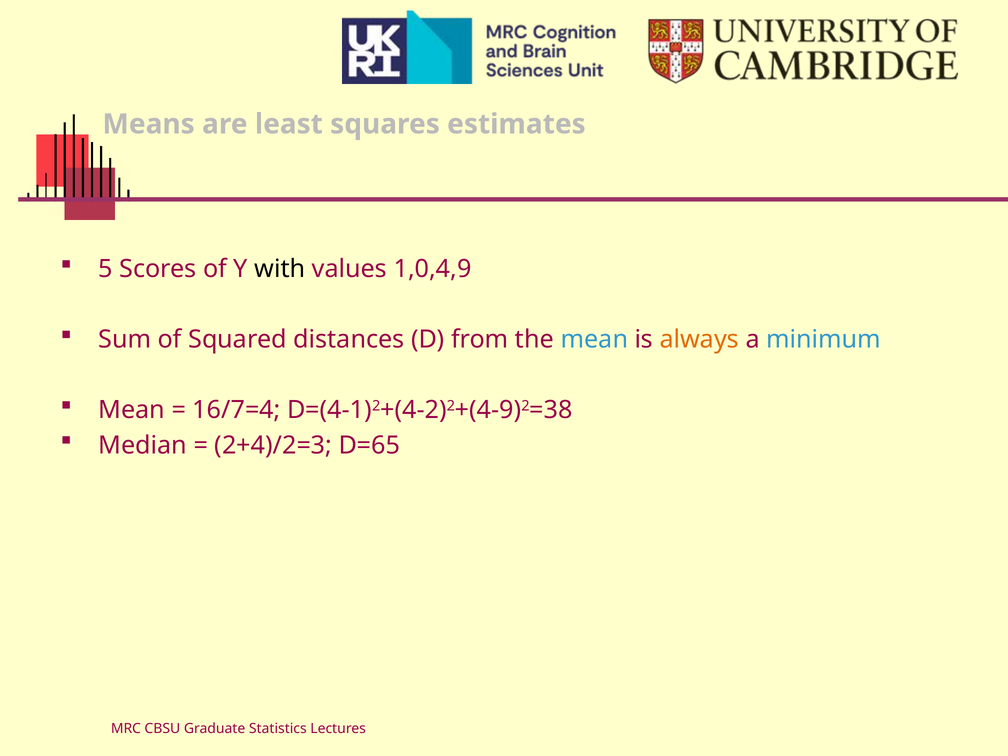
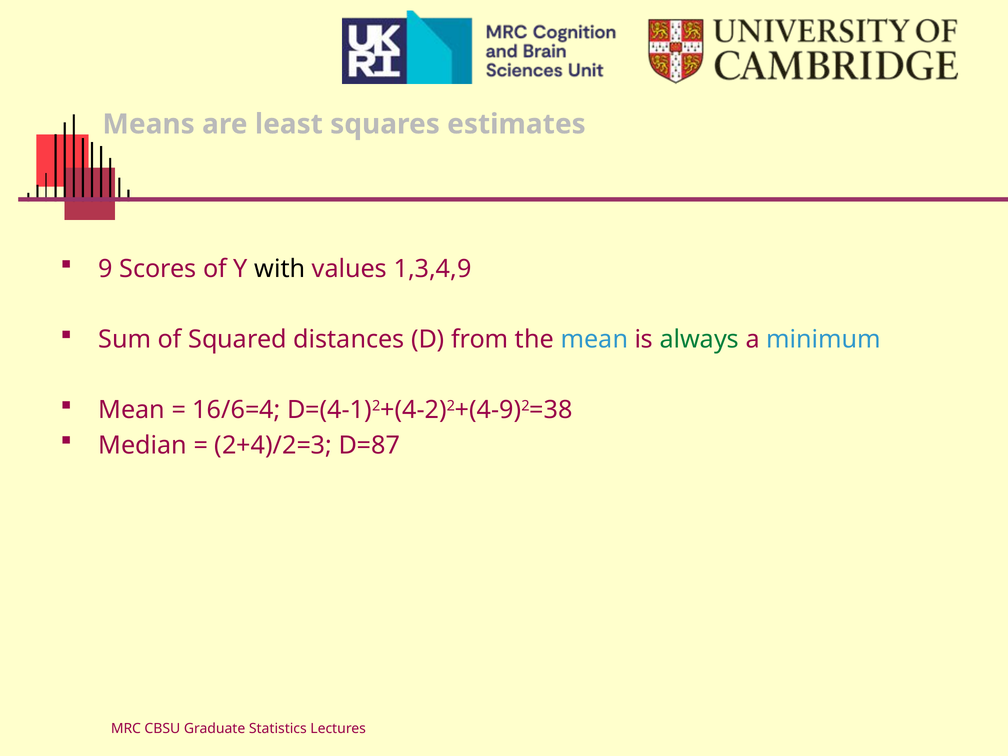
5: 5 -> 9 (106, 269)
1,0,4,9: 1,0,4,9 -> 1,3,4,9 (433, 269)
always colour: orange -> green (699, 339)
16/7=4: 16/7=4 -> 16/6=4 (237, 410)
D=65: D=65 -> D=87 (369, 445)
